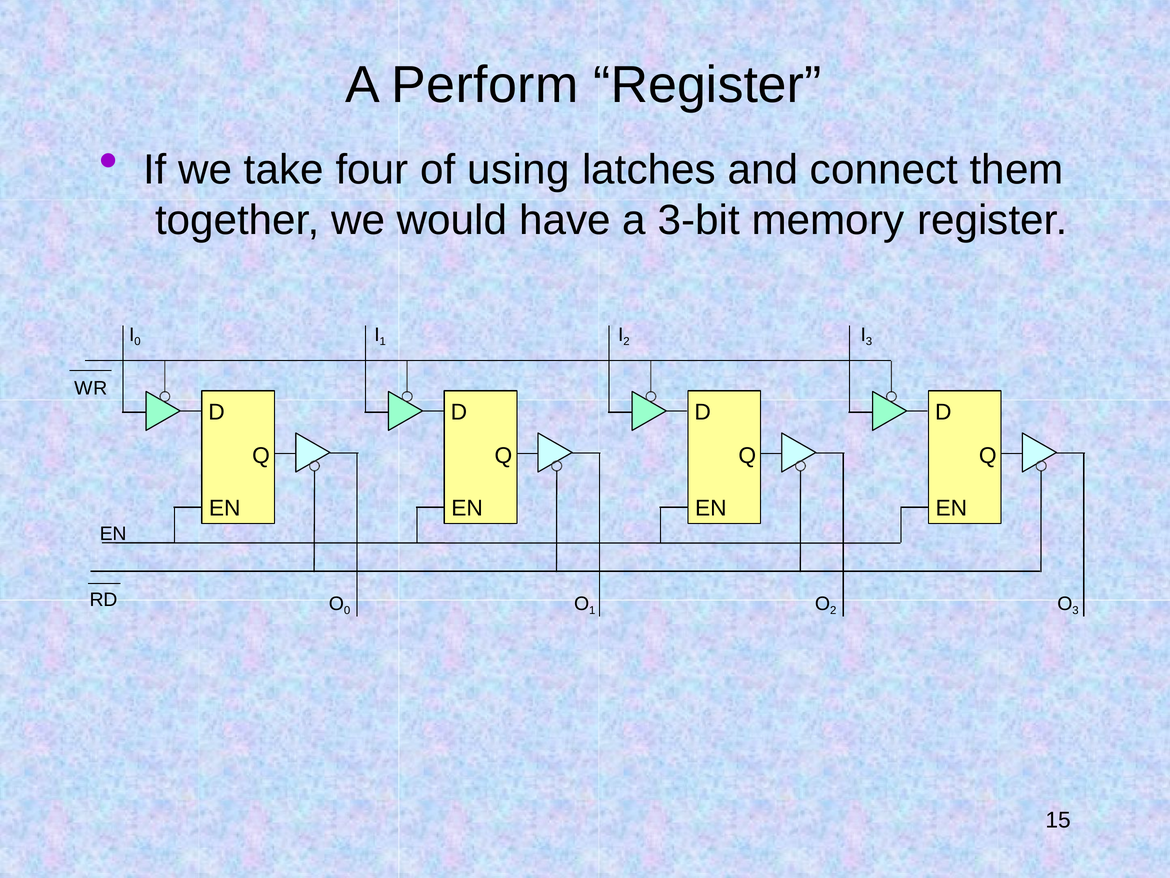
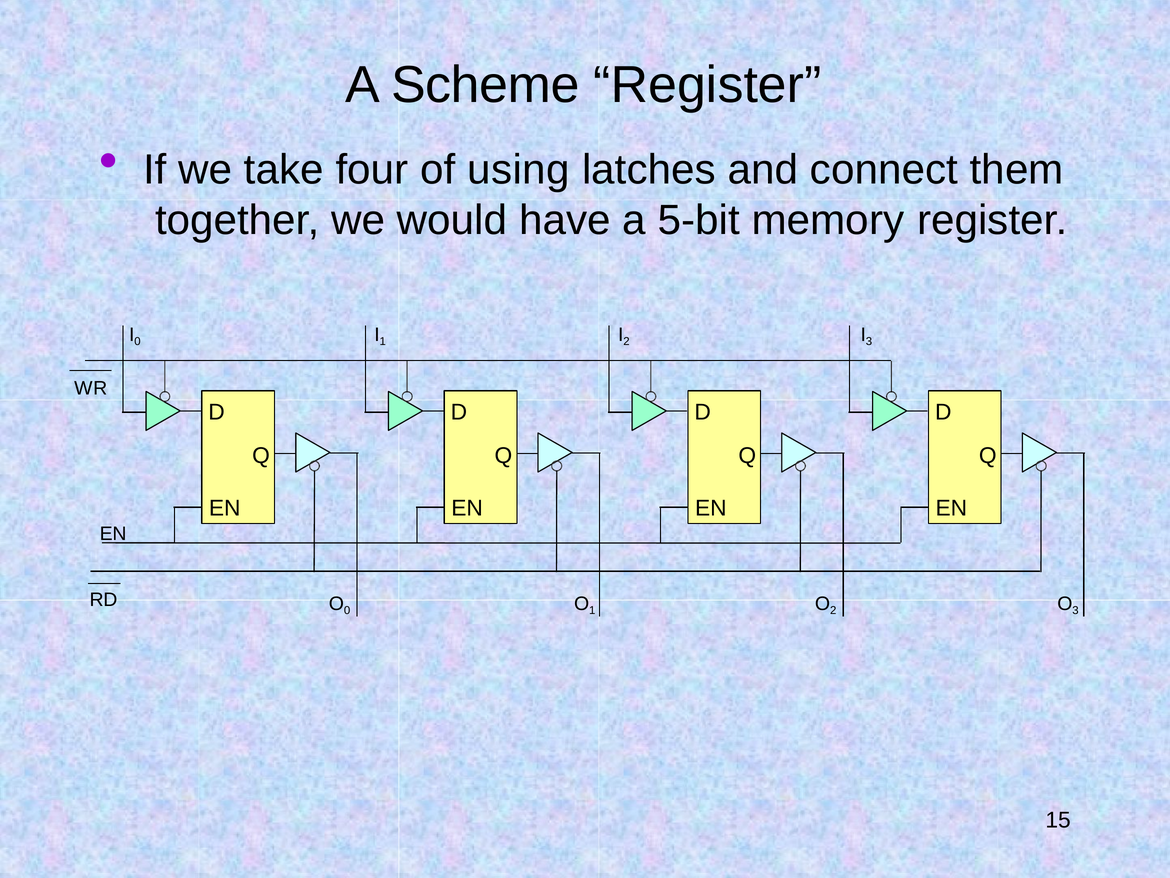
Perform: Perform -> Scheme (485, 85)
3-bit: 3-bit -> 5-bit (699, 220)
